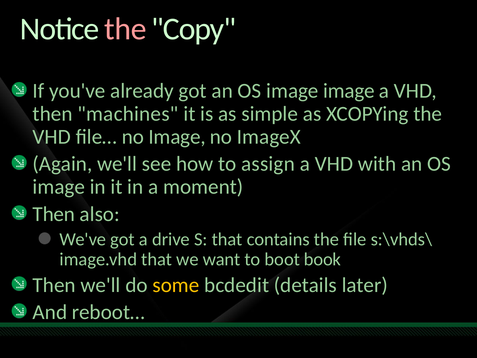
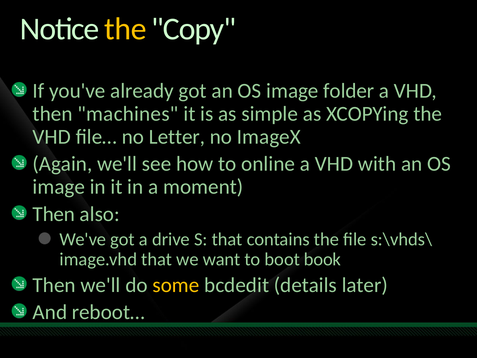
the colour: pink -> yellow (125, 29)
image image: image -> folder (349, 91)
no Image: Image -> Letter (177, 137)
assign: assign -> online (268, 164)
